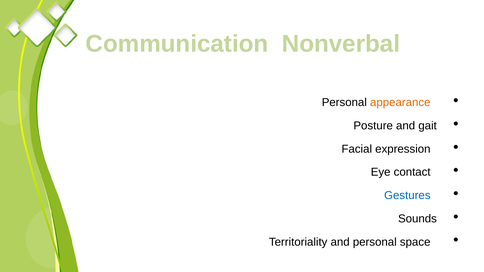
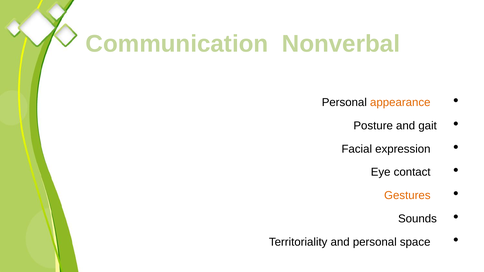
Gestures colour: blue -> orange (407, 196)
